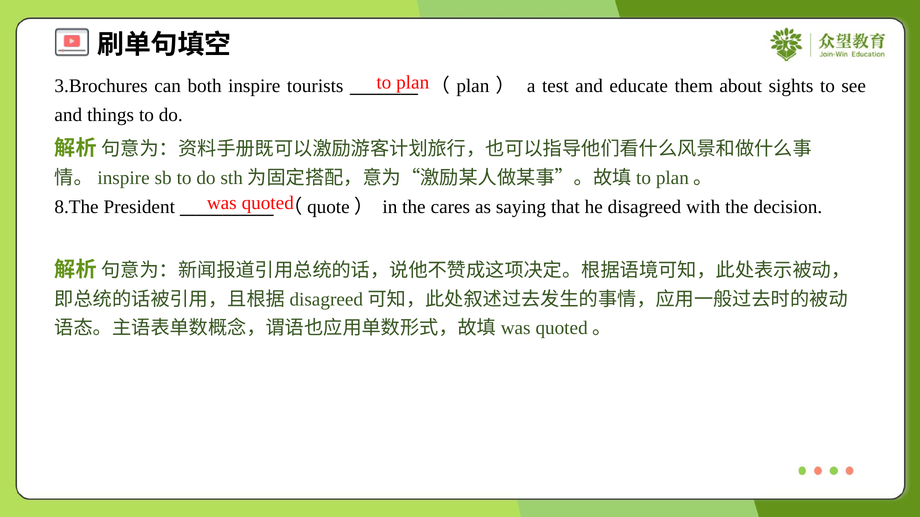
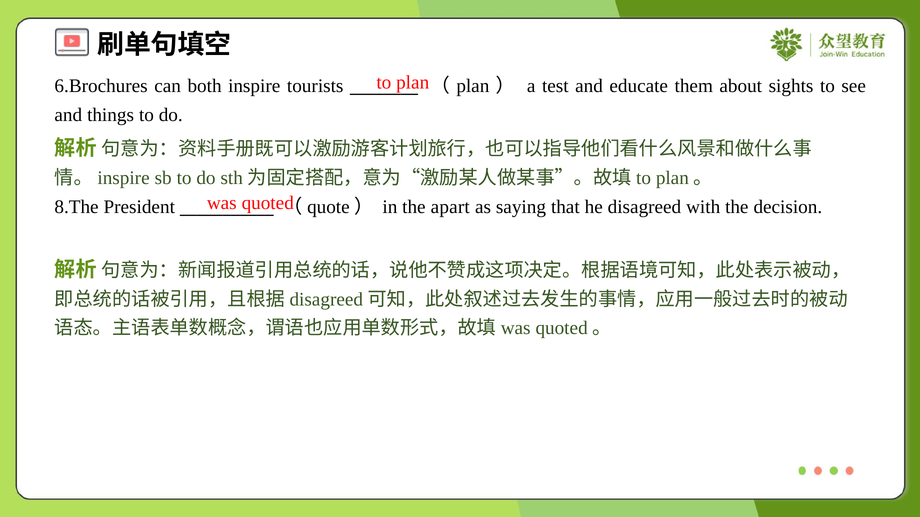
3.Brochures: 3.Brochures -> 6.Brochures (101, 86)
cares: cares -> apart (450, 207)
